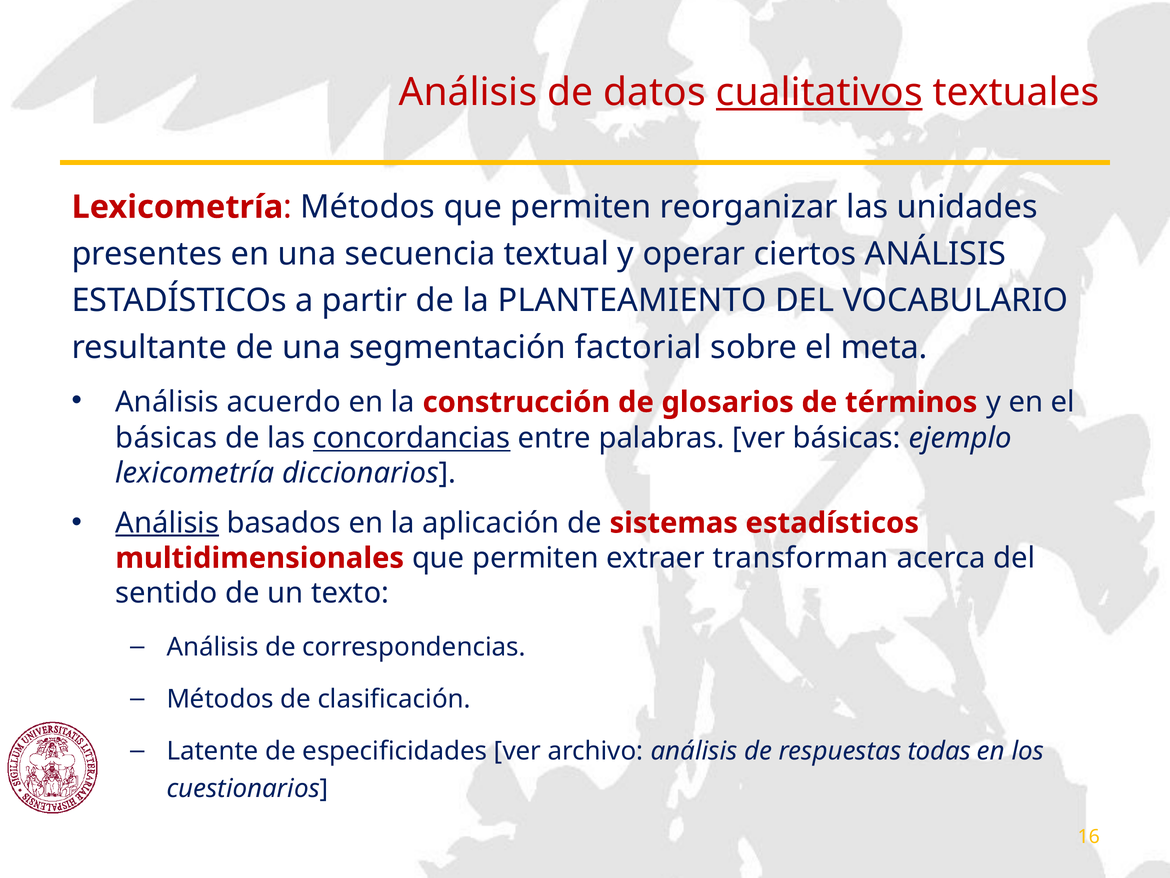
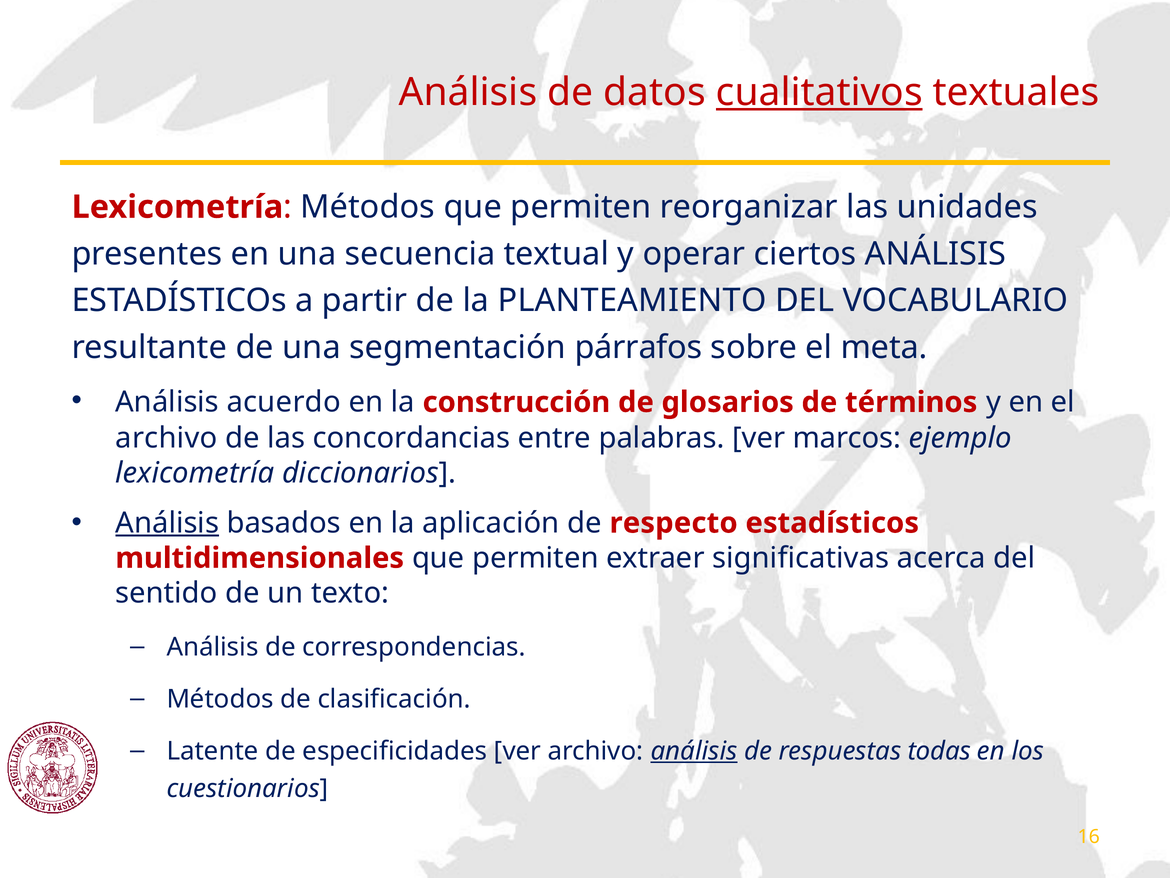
factorial: factorial -> párrafos (638, 347)
básicas: básicas -> archivo (166, 438)
concordancias underline: present -> none (412, 438)
ver básicas: básicas -> marcos (847, 438)
sistemas: sistemas -> respecto (674, 523)
transforman: transforman -> significativas (801, 558)
análisis underline: none -> present (694, 751)
